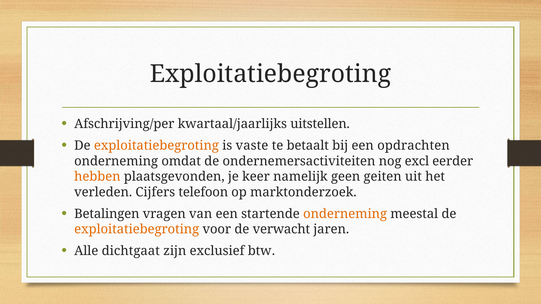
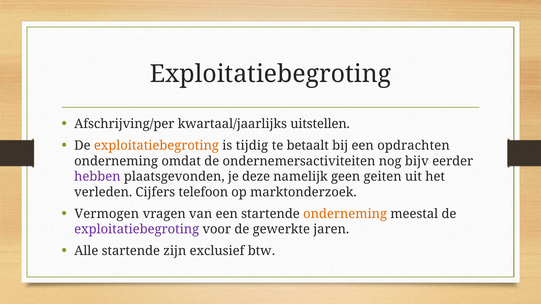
vaste: vaste -> tijdig (252, 146)
excl: excl -> bijv (417, 161)
hebben colour: orange -> purple (97, 177)
keer: keer -> deze (256, 177)
Betalingen: Betalingen -> Vermogen (107, 214)
exploitatiebegroting colour: orange -> purple (137, 230)
verwacht: verwacht -> gewerkte (281, 230)
Alle dichtgaat: dichtgaat -> startende (131, 251)
